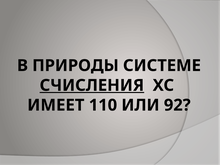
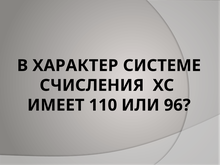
ПРИРОДЫ: ПРИРОДЫ -> ХАРАКТЕР (75, 66)
СЧИСЛЕНИЯ underline: present -> none (92, 85)
92: 92 -> 96 (177, 105)
